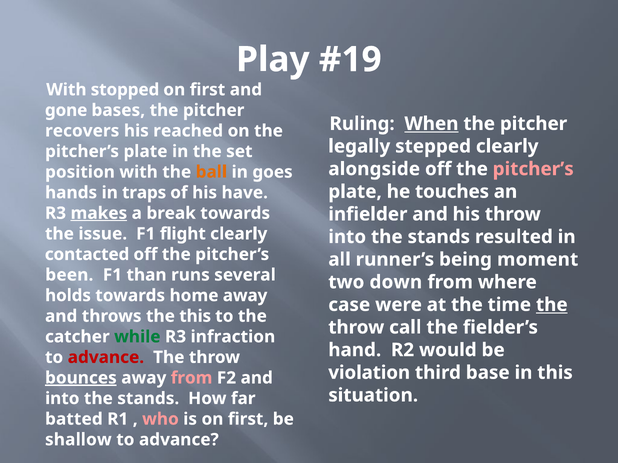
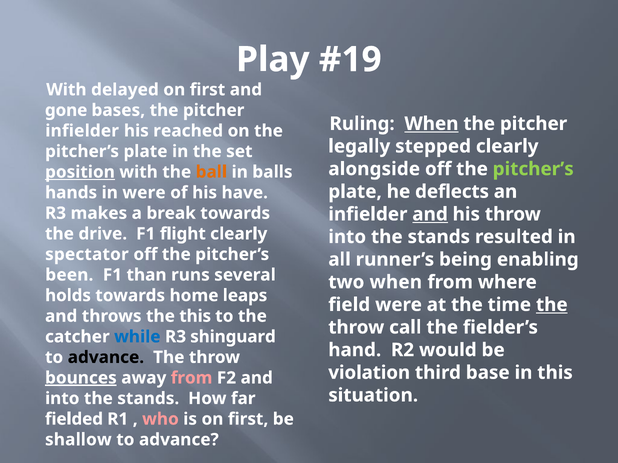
stopped: stopped -> delayed (125, 90)
recovers: recovers -> infielder (82, 131)
pitcher’s colour: pink -> light green (533, 169)
position underline: none -> present (80, 172)
goes: goes -> balls (272, 172)
touches: touches -> deflects (452, 192)
in traps: traps -> were (144, 193)
makes underline: present -> none (99, 213)
and underline: none -> present (430, 214)
issue: issue -> drive (103, 234)
contacted: contacted -> spectator (87, 255)
moment: moment -> enabling (538, 260)
two down: down -> when (396, 282)
home away: away -> leaps (245, 296)
case: case -> field (349, 305)
while colour: green -> blue (137, 337)
infraction: infraction -> shinguard (233, 337)
advance colour: red -> black (106, 358)
batted: batted -> fielded (74, 419)
